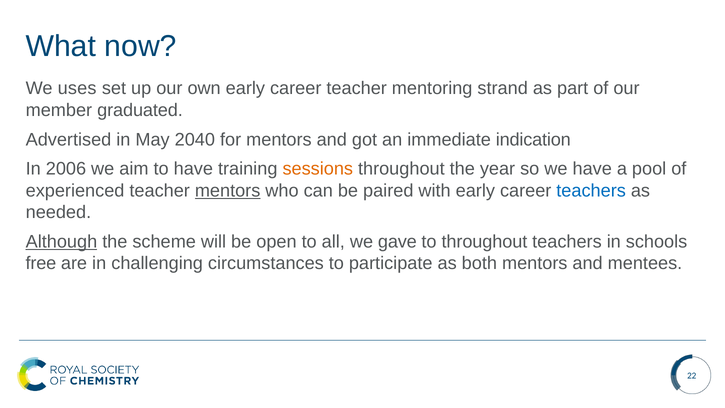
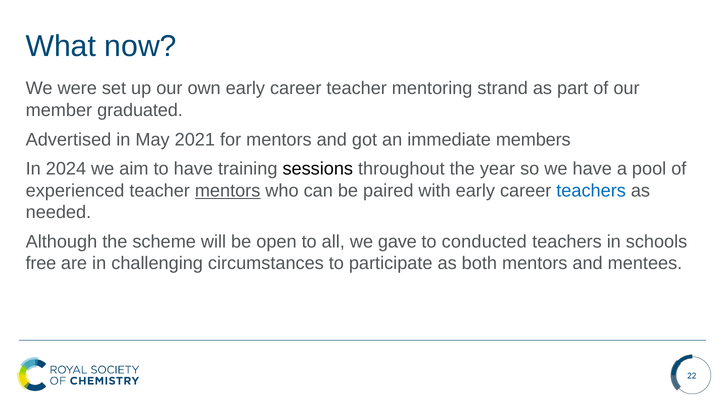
uses: uses -> were (77, 88)
2040: 2040 -> 2021 (195, 139)
indication: indication -> members (533, 139)
2006: 2006 -> 2024 (66, 169)
sessions colour: orange -> black (318, 169)
Although underline: present -> none (61, 242)
to throughout: throughout -> conducted (484, 242)
